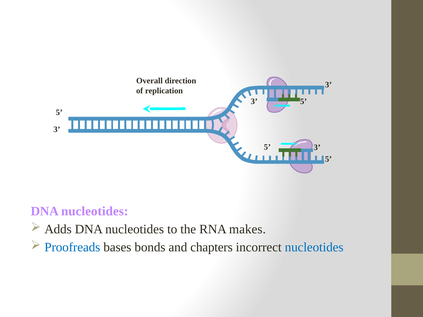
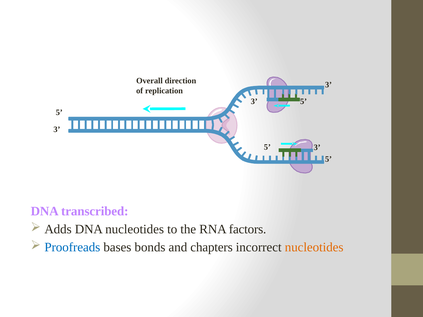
nucleotides: nucleotides -> transcribed (95, 211)
makes: makes -> factors (248, 229)
nucleotides colour: blue -> orange (314, 248)
